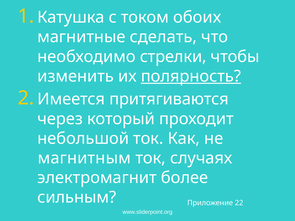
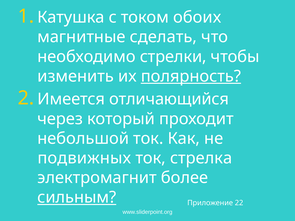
притягиваются: притягиваются -> отличающийся (169, 99)
магнитным: магнитным -> подвижных (84, 158)
случаях: случаях -> стрелка (201, 158)
сильным underline: none -> present (77, 198)
